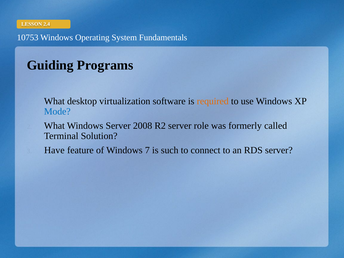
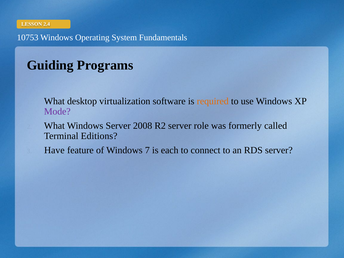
Mode colour: blue -> purple (57, 112)
Solution: Solution -> Editions (99, 136)
such: such -> each (170, 150)
